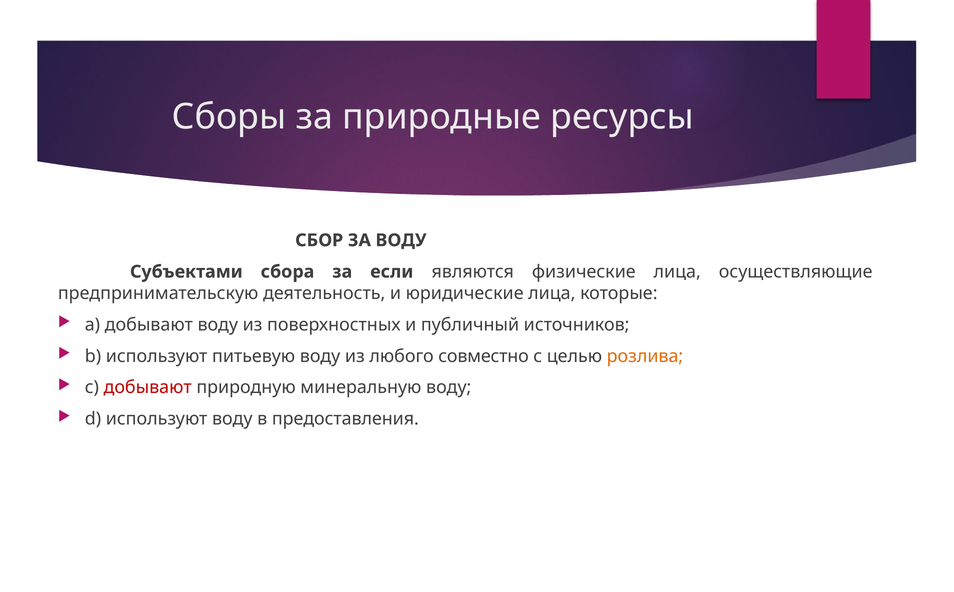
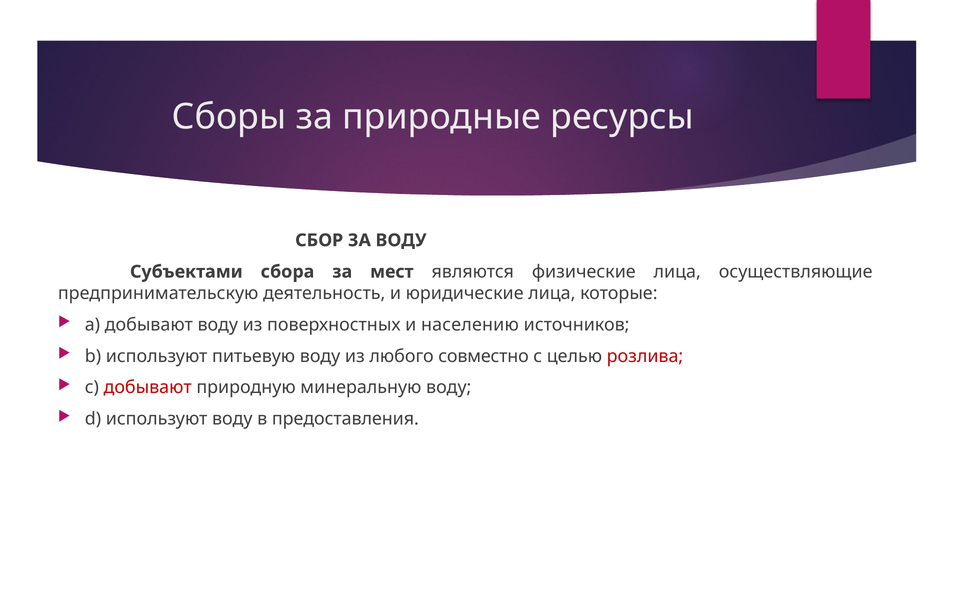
если: если -> мест (392, 272)
публичный: публичный -> населению (470, 324)
розлива colour: orange -> red (645, 356)
